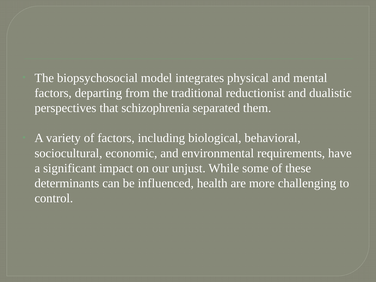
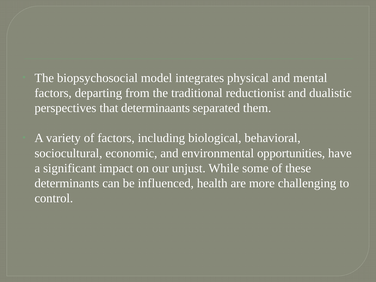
schizophrenia: schizophrenia -> determinaants (156, 108)
requirements: requirements -> opportunities (291, 153)
